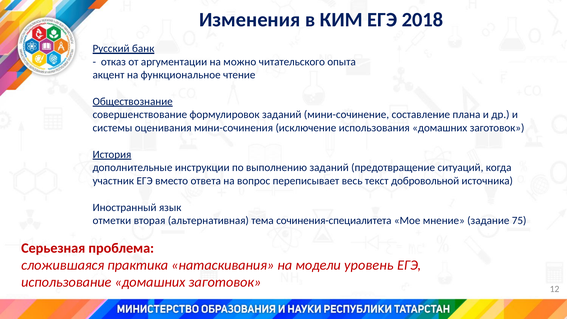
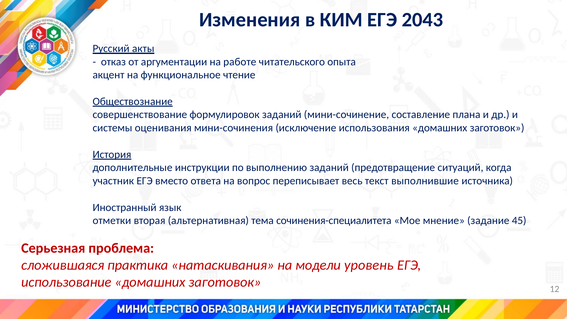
2018: 2018 -> 2043 (422, 20)
банк: банк -> акты (143, 48)
можно: можно -> работе (240, 62)
добровольной: добровольной -> выполнившие (425, 181)
75: 75 -> 45 (519, 221)
